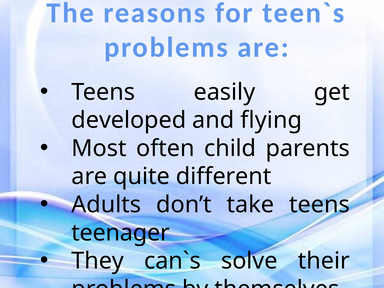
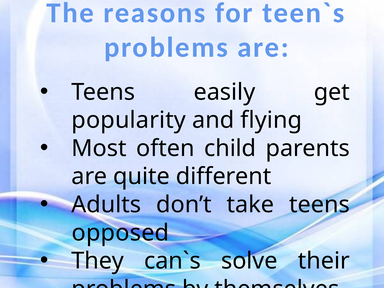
developed: developed -> popularity (129, 120)
teenager: teenager -> opposed (120, 233)
